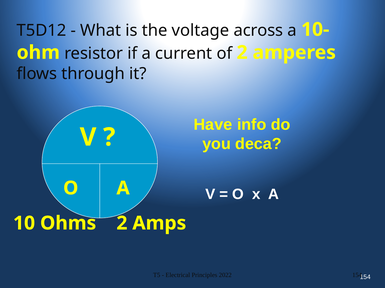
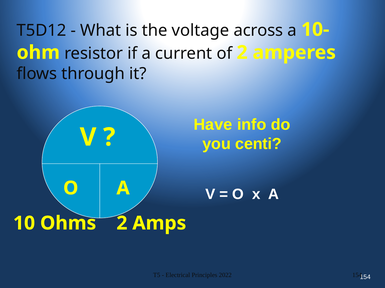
deca: deca -> centi (258, 144)
